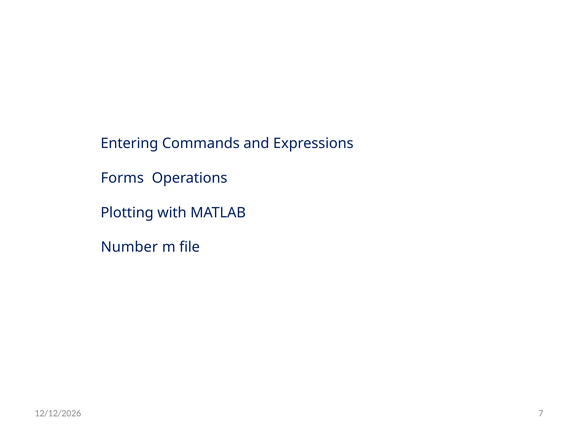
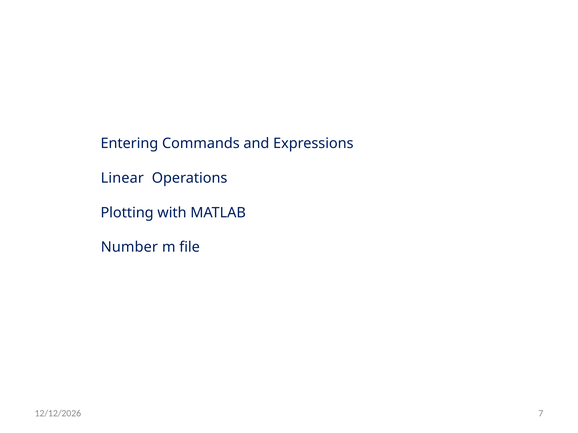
Forms: Forms -> Linear (122, 178)
